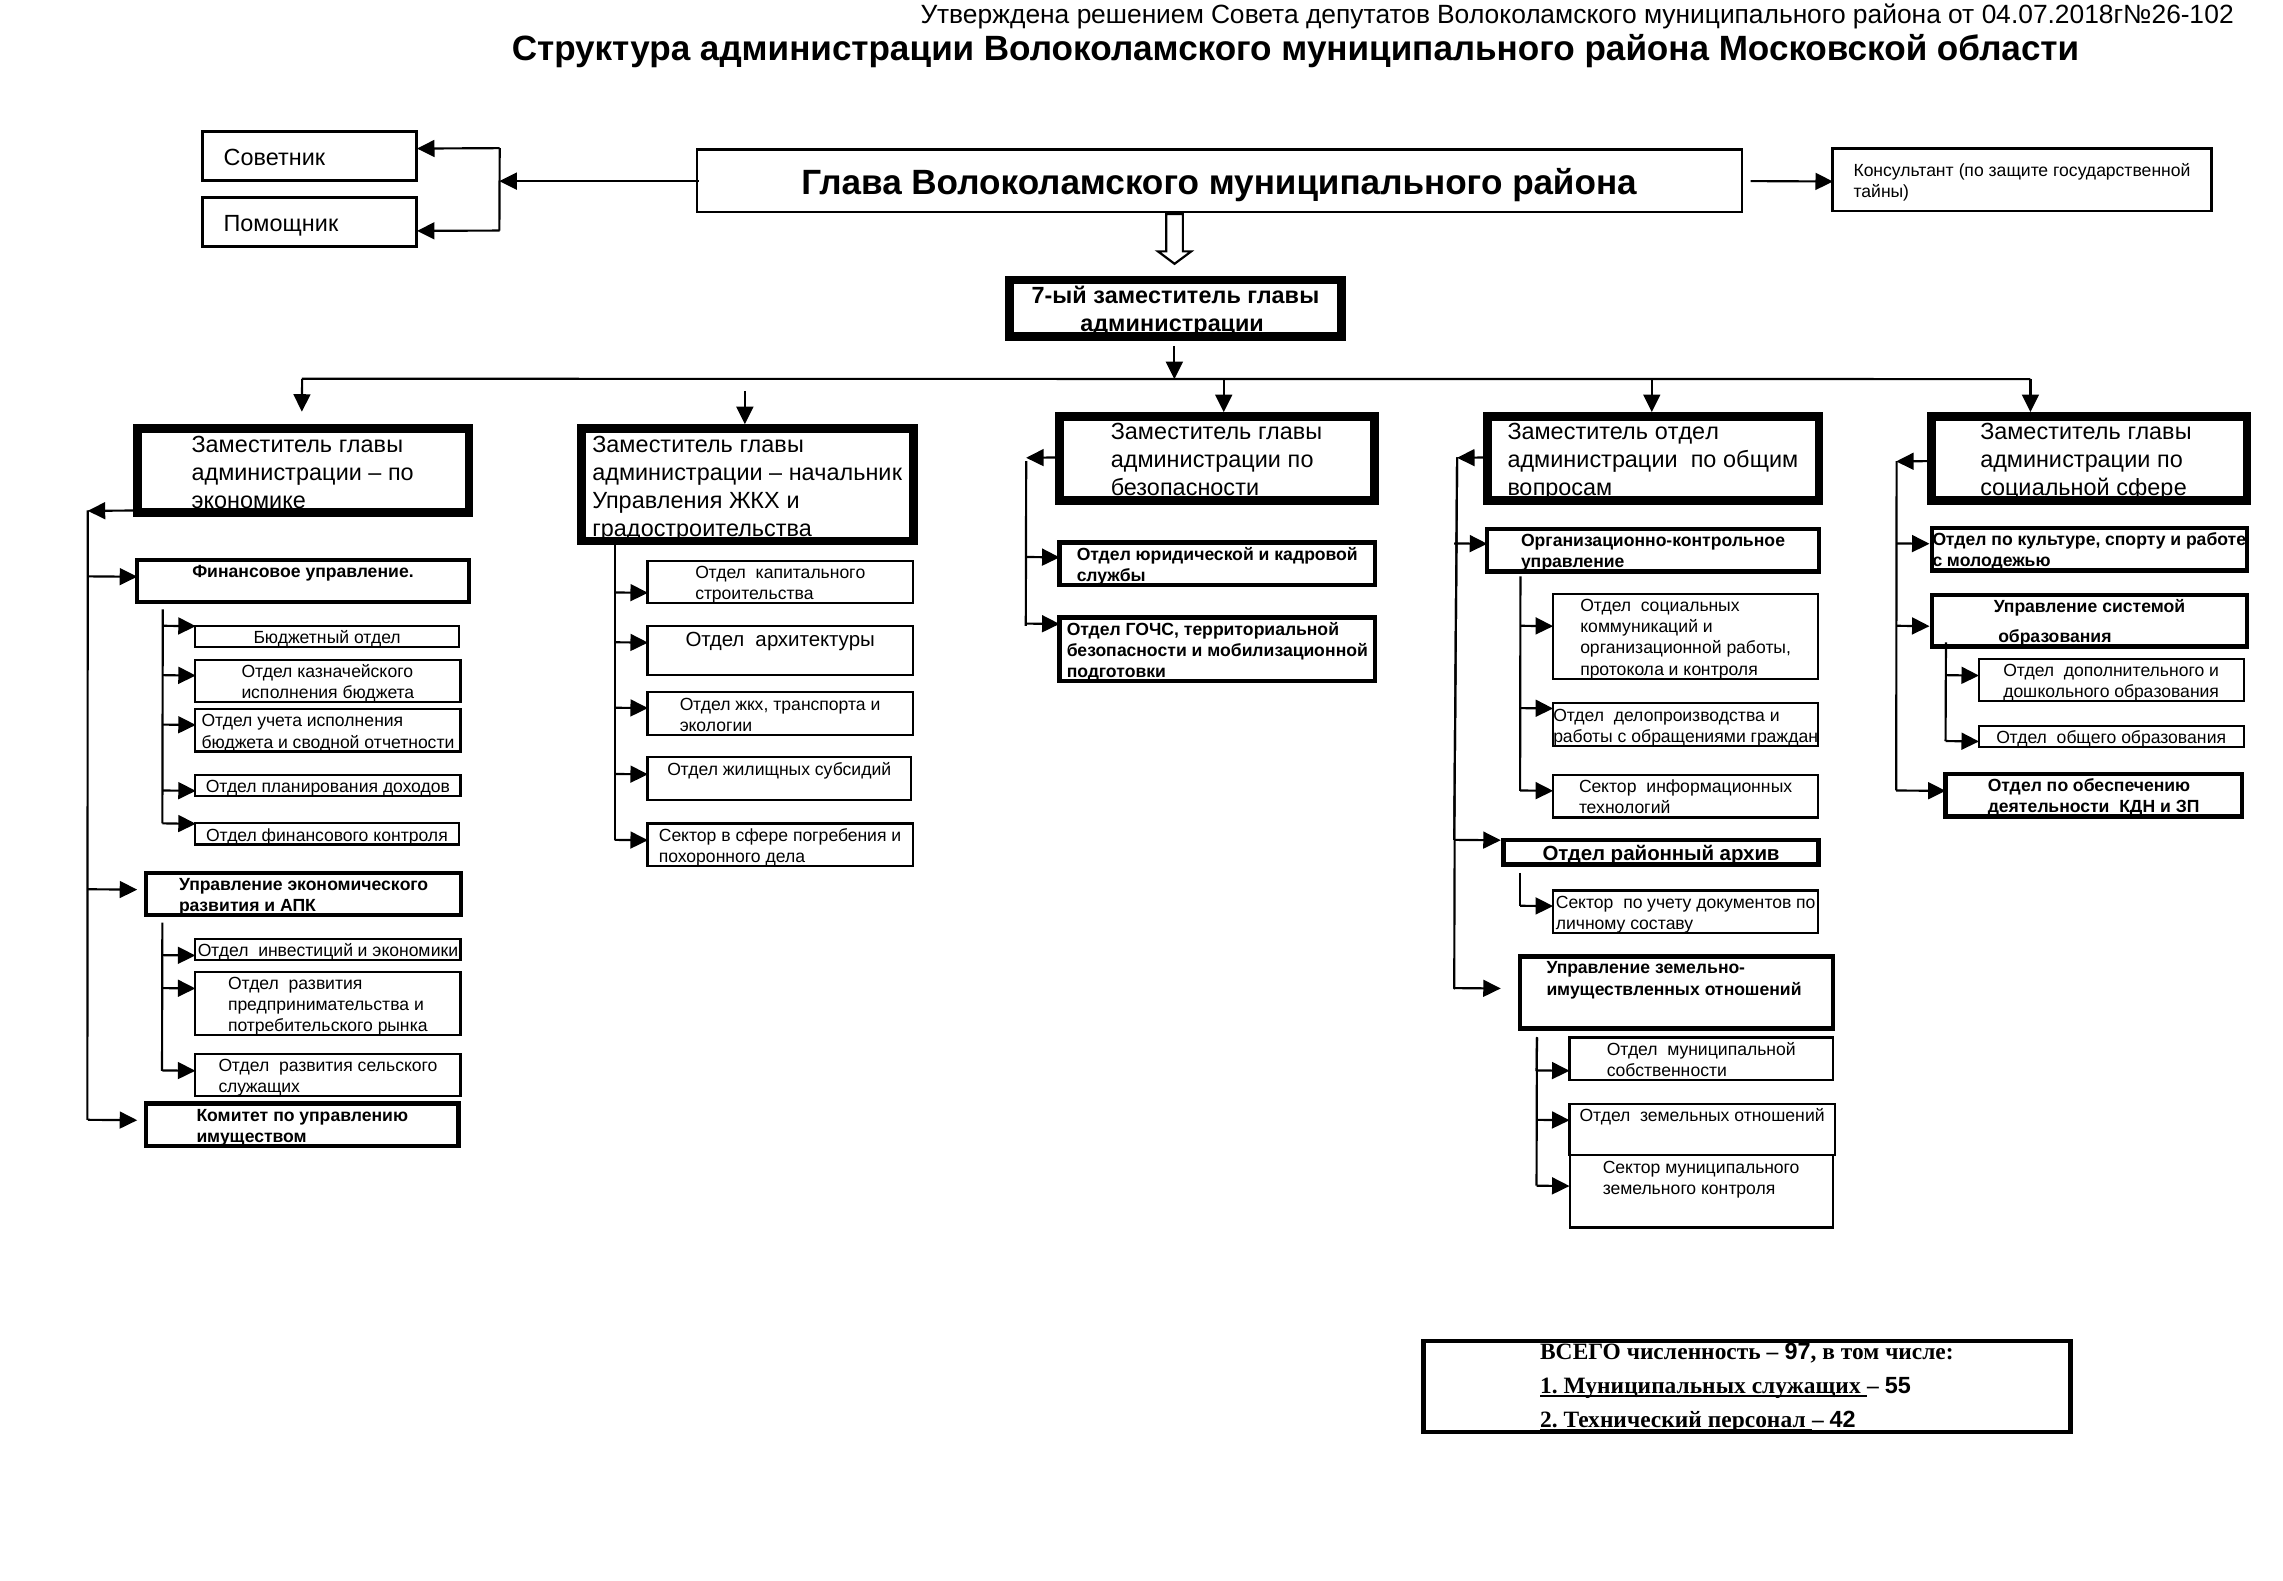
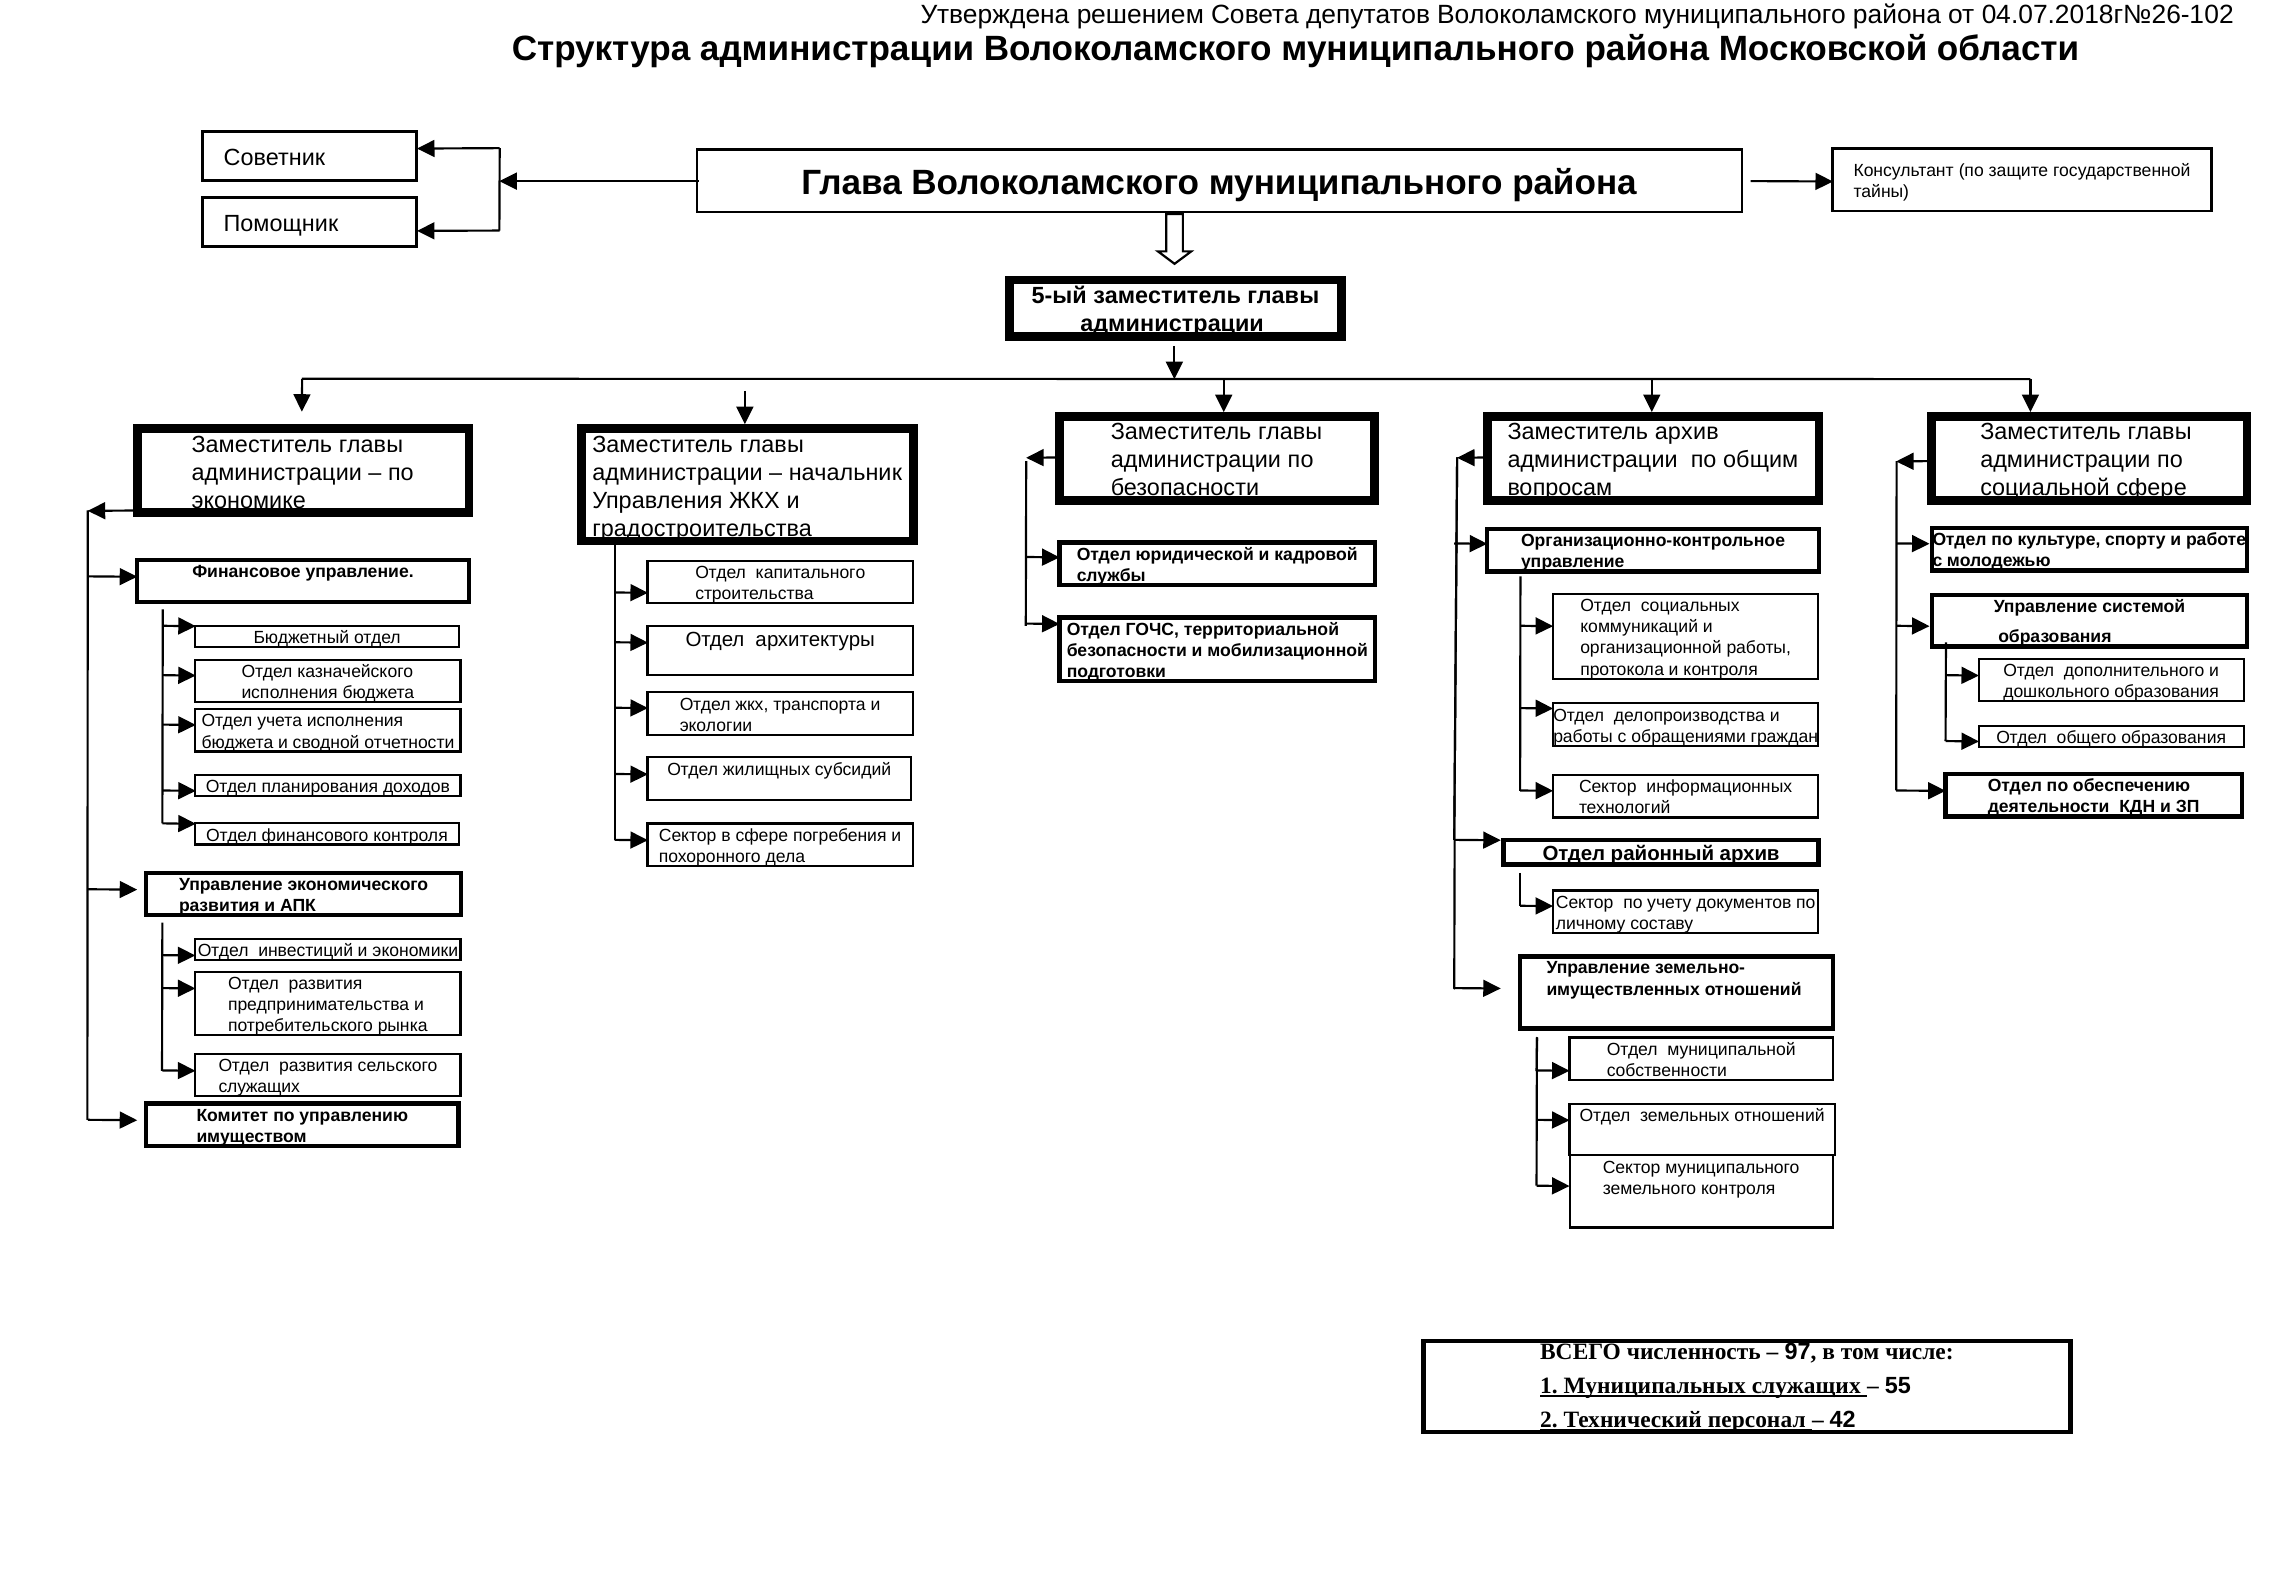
7-ый: 7-ый -> 5-ый (1059, 296)
Заместитель отдел: отдел -> архив (1687, 432)
